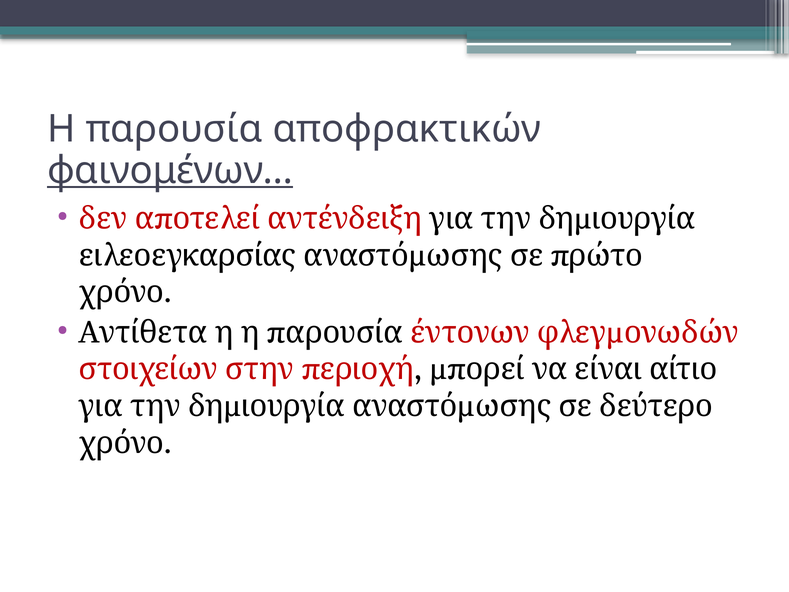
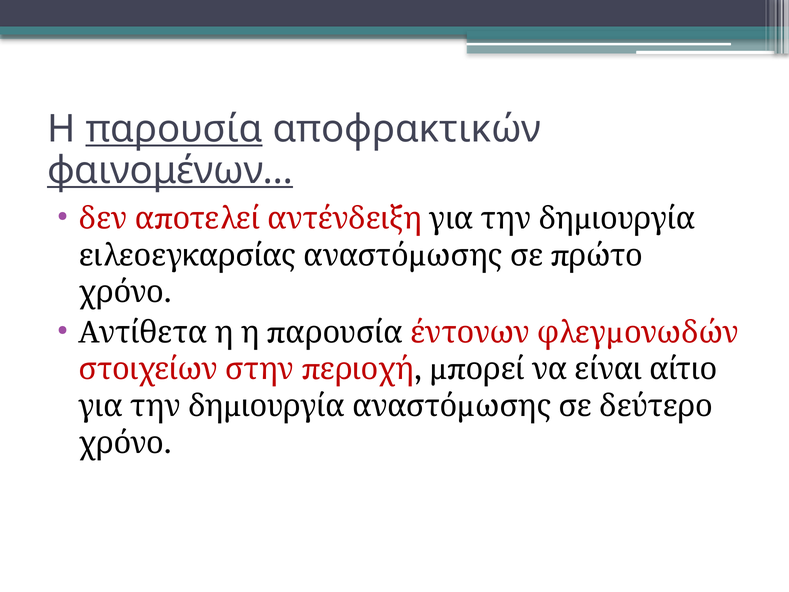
παρουσία underline: none -> present (174, 129)
